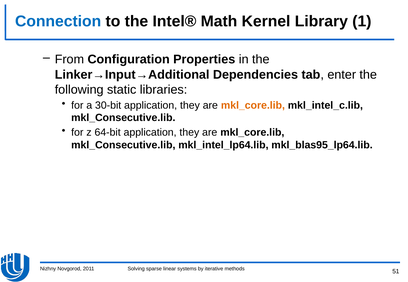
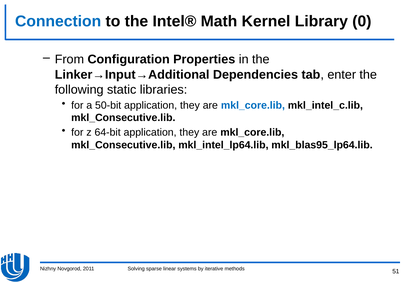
1: 1 -> 0 (362, 21)
30-bit: 30-bit -> 50-bit (108, 105)
mkl_core.lib colour: orange -> blue (253, 105)
